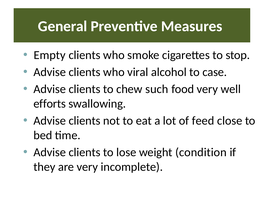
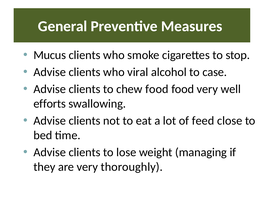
Empty: Empty -> Mucus (50, 55)
chew such: such -> food (157, 89)
condition: condition -> managing (201, 152)
incomplete: incomplete -> thoroughly (132, 167)
